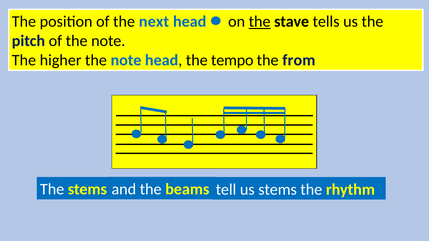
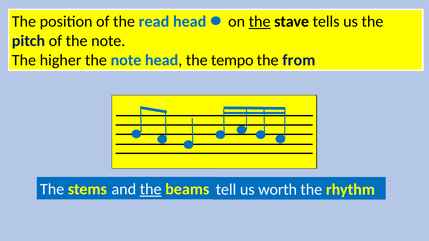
next: next -> read (154, 22)
the underline: none -> present (151, 189)
us stems: stems -> worth (278, 190)
